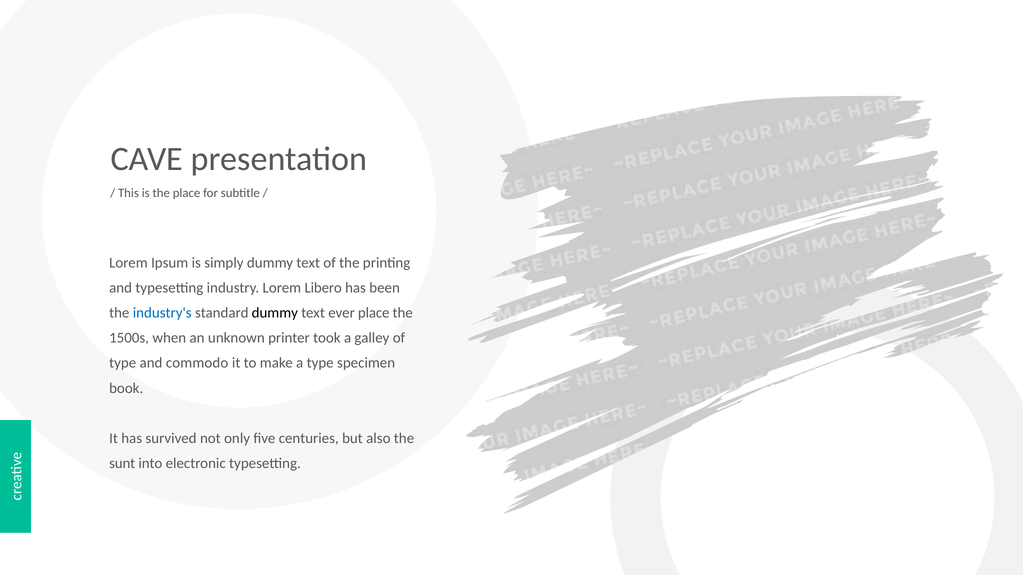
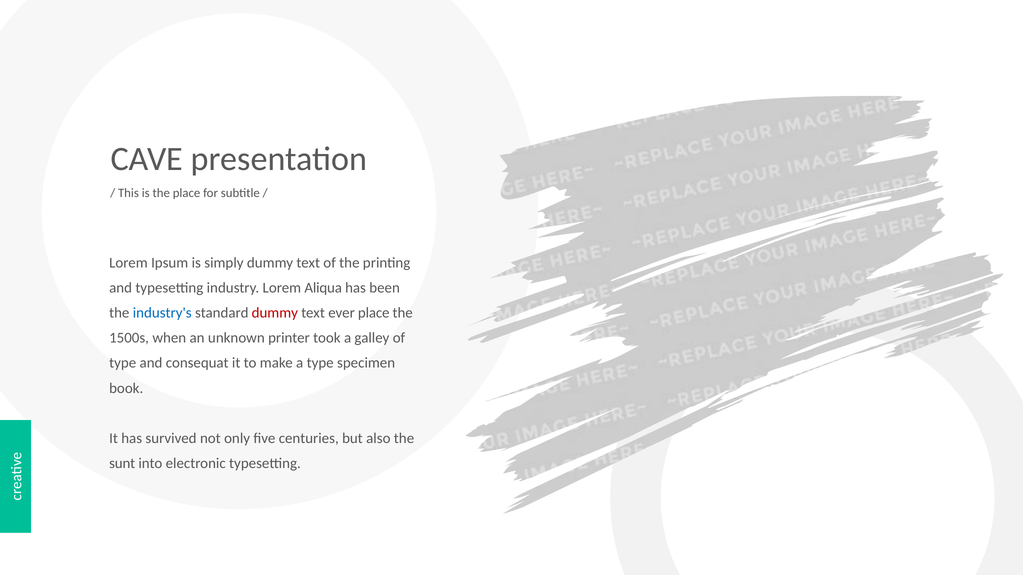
Libero: Libero -> Aliqua (323, 288)
dummy colour: black -> red (275, 313)
commodo: commodo -> consequat (197, 363)
